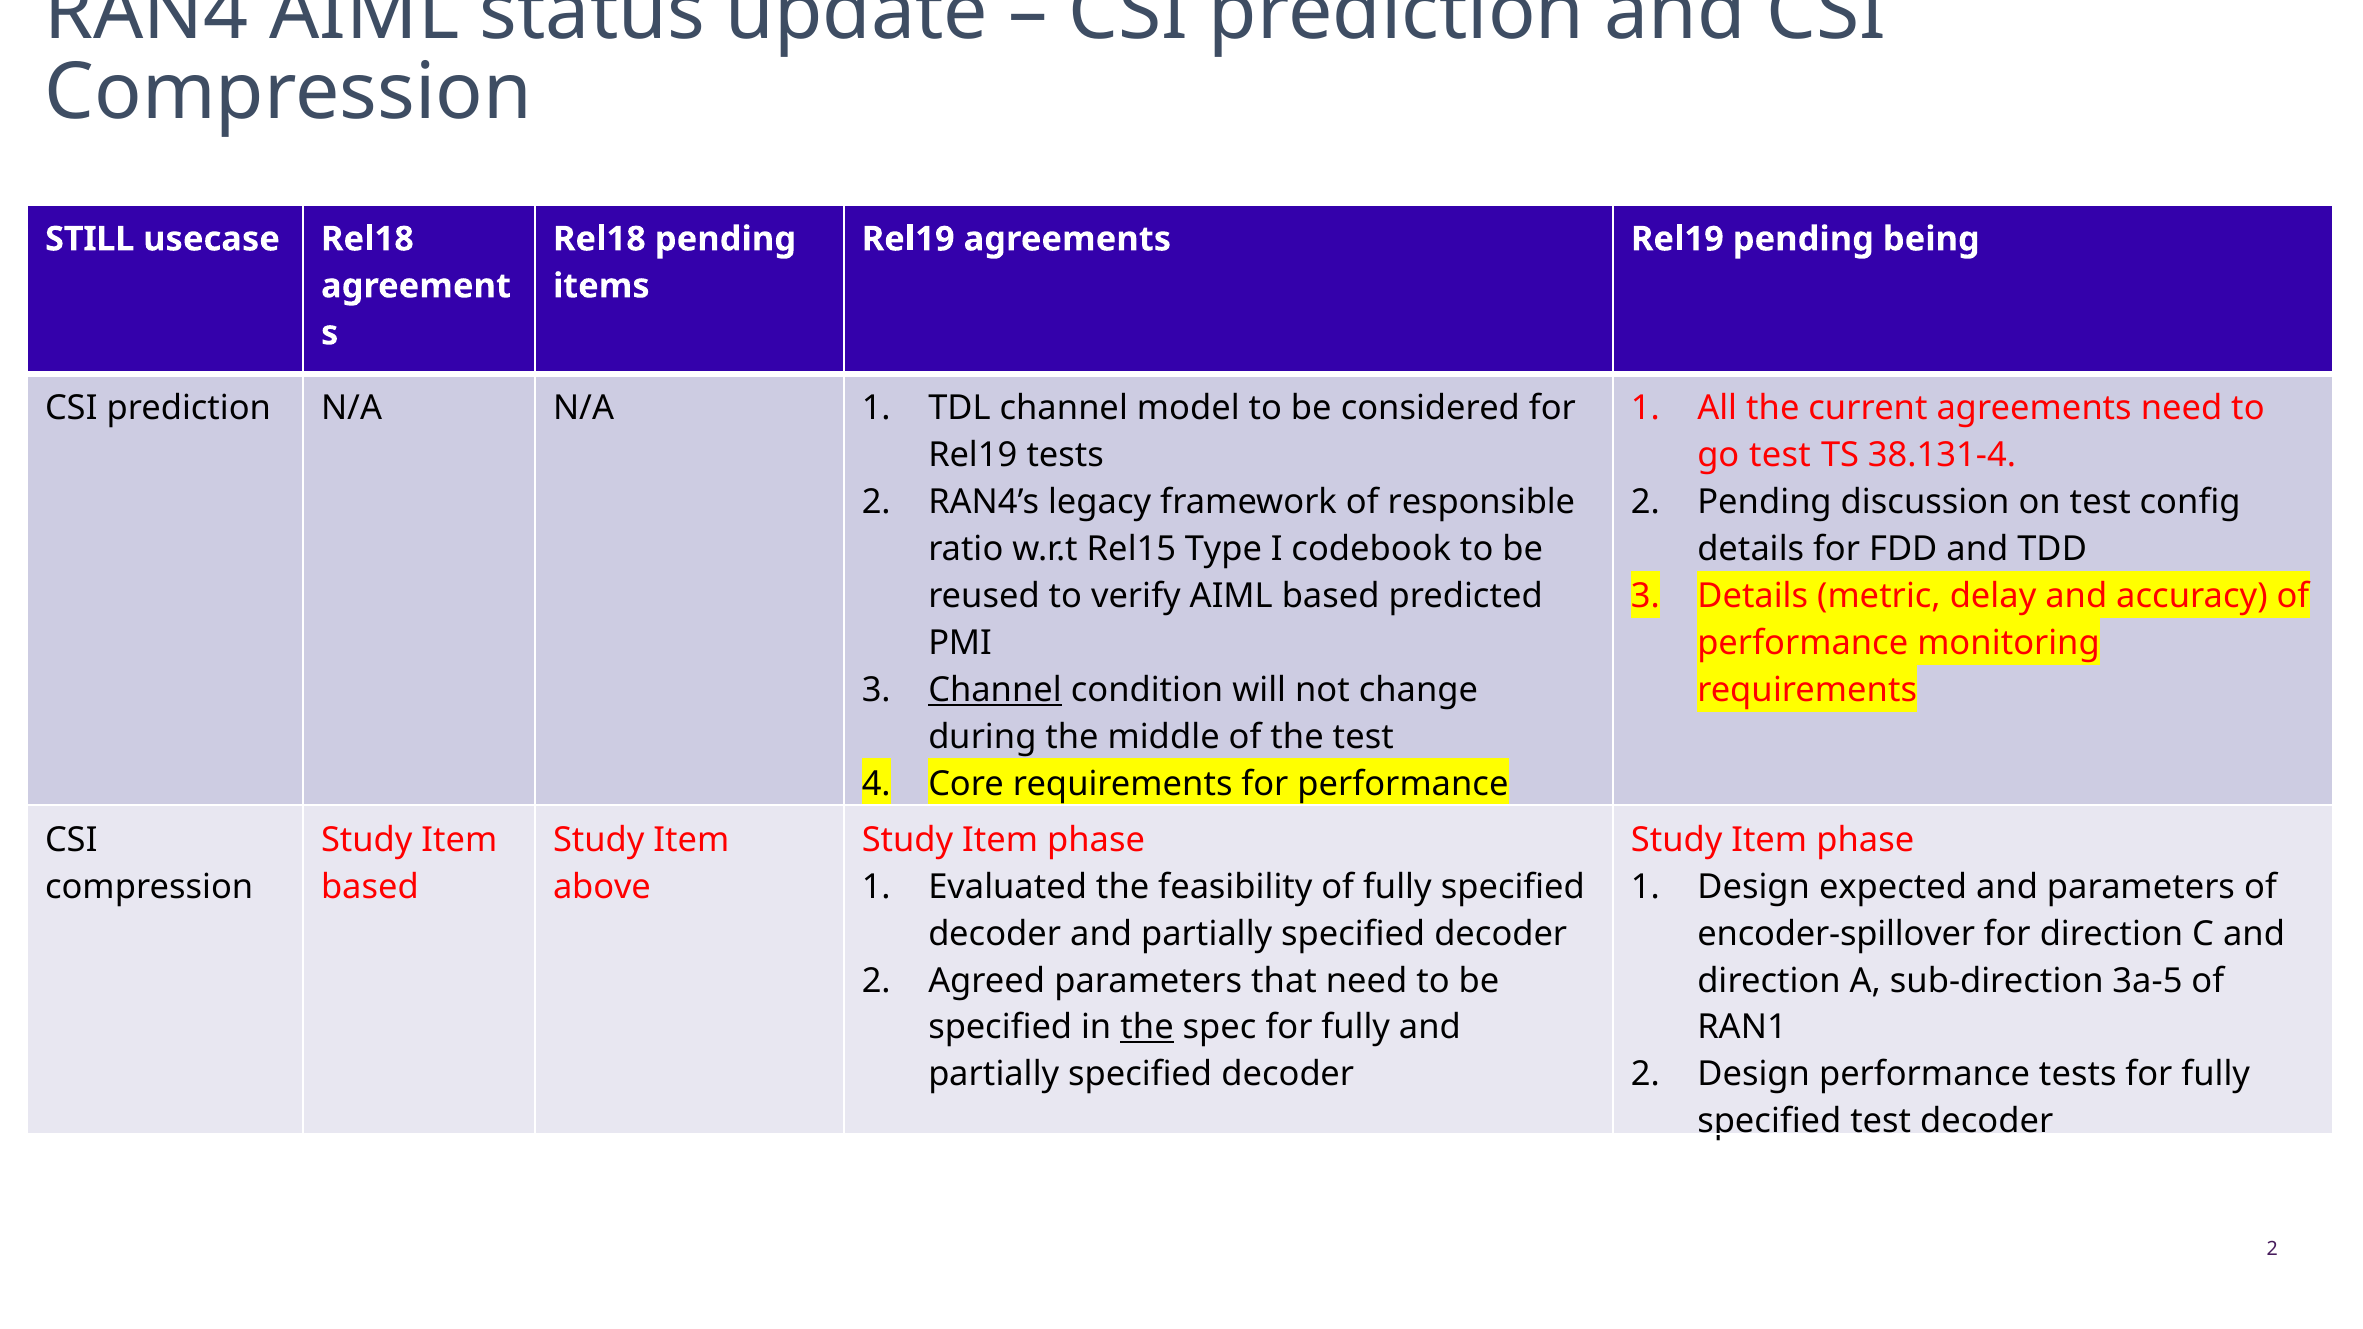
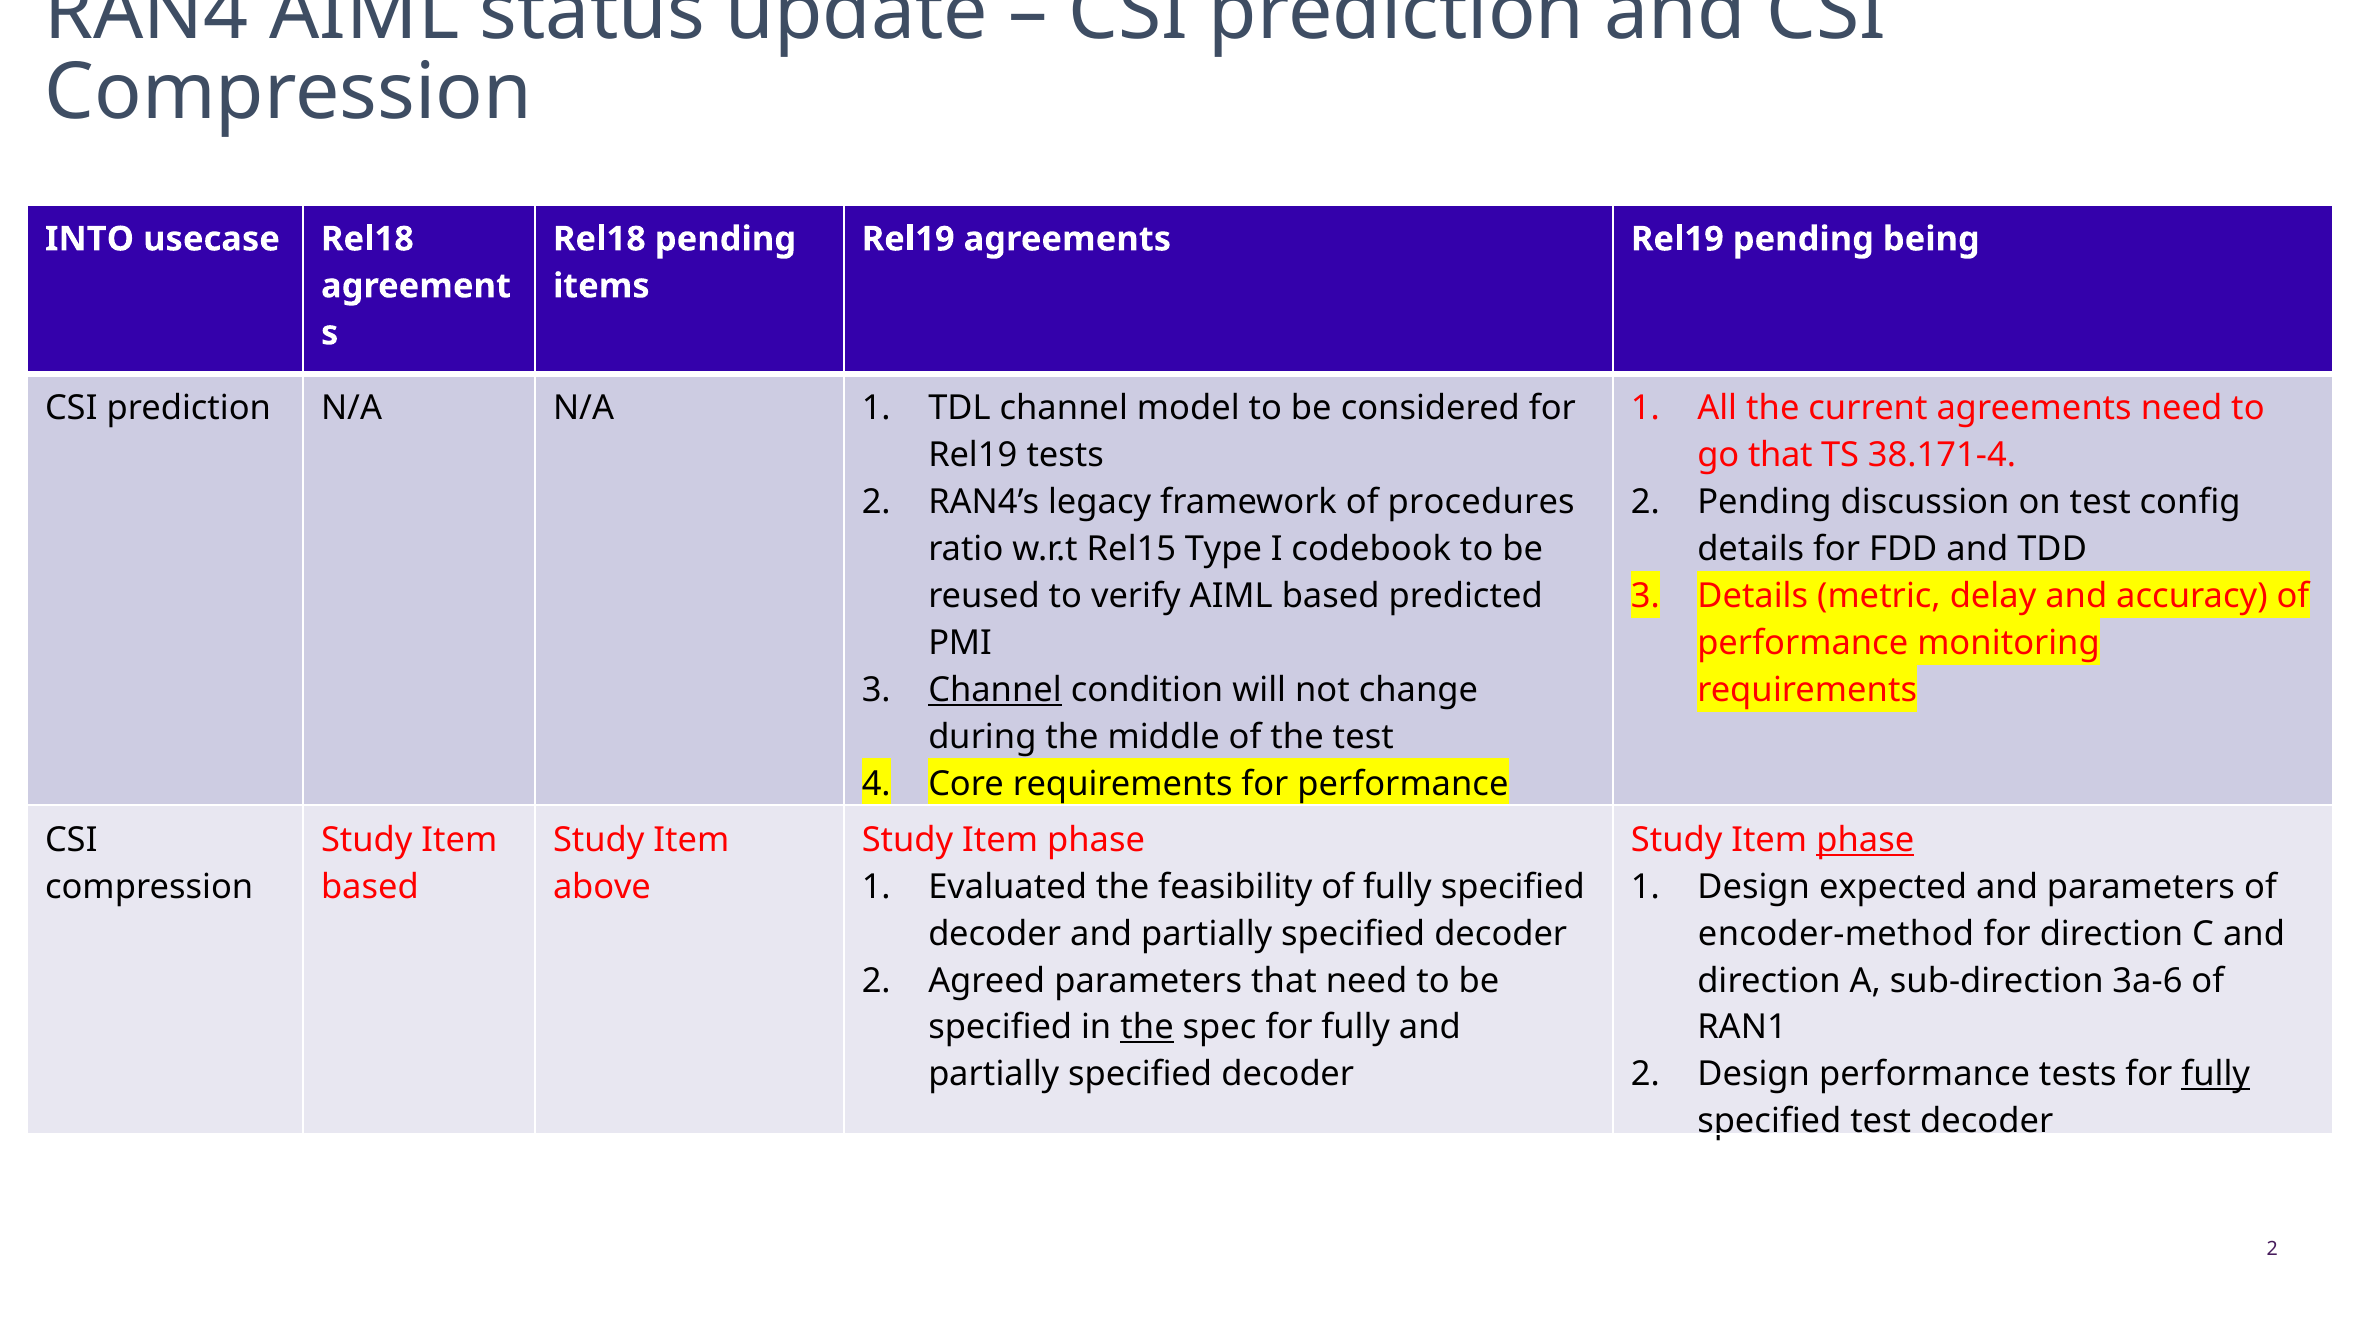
STILL: STILL -> INTO (90, 239)
go test: test -> that (1780, 455)
38.131-4: 38.131-4 -> 38.171-4 (1942, 455)
responsible: responsible -> procedures (1481, 502)
phase underline: none -> present (1865, 840)
encoder-spillover: encoder-spillover -> encoder-method (1836, 934)
3a-5: 3a-5 -> 3a-6 (2147, 981)
fully underline: none -> present (2216, 1075)
